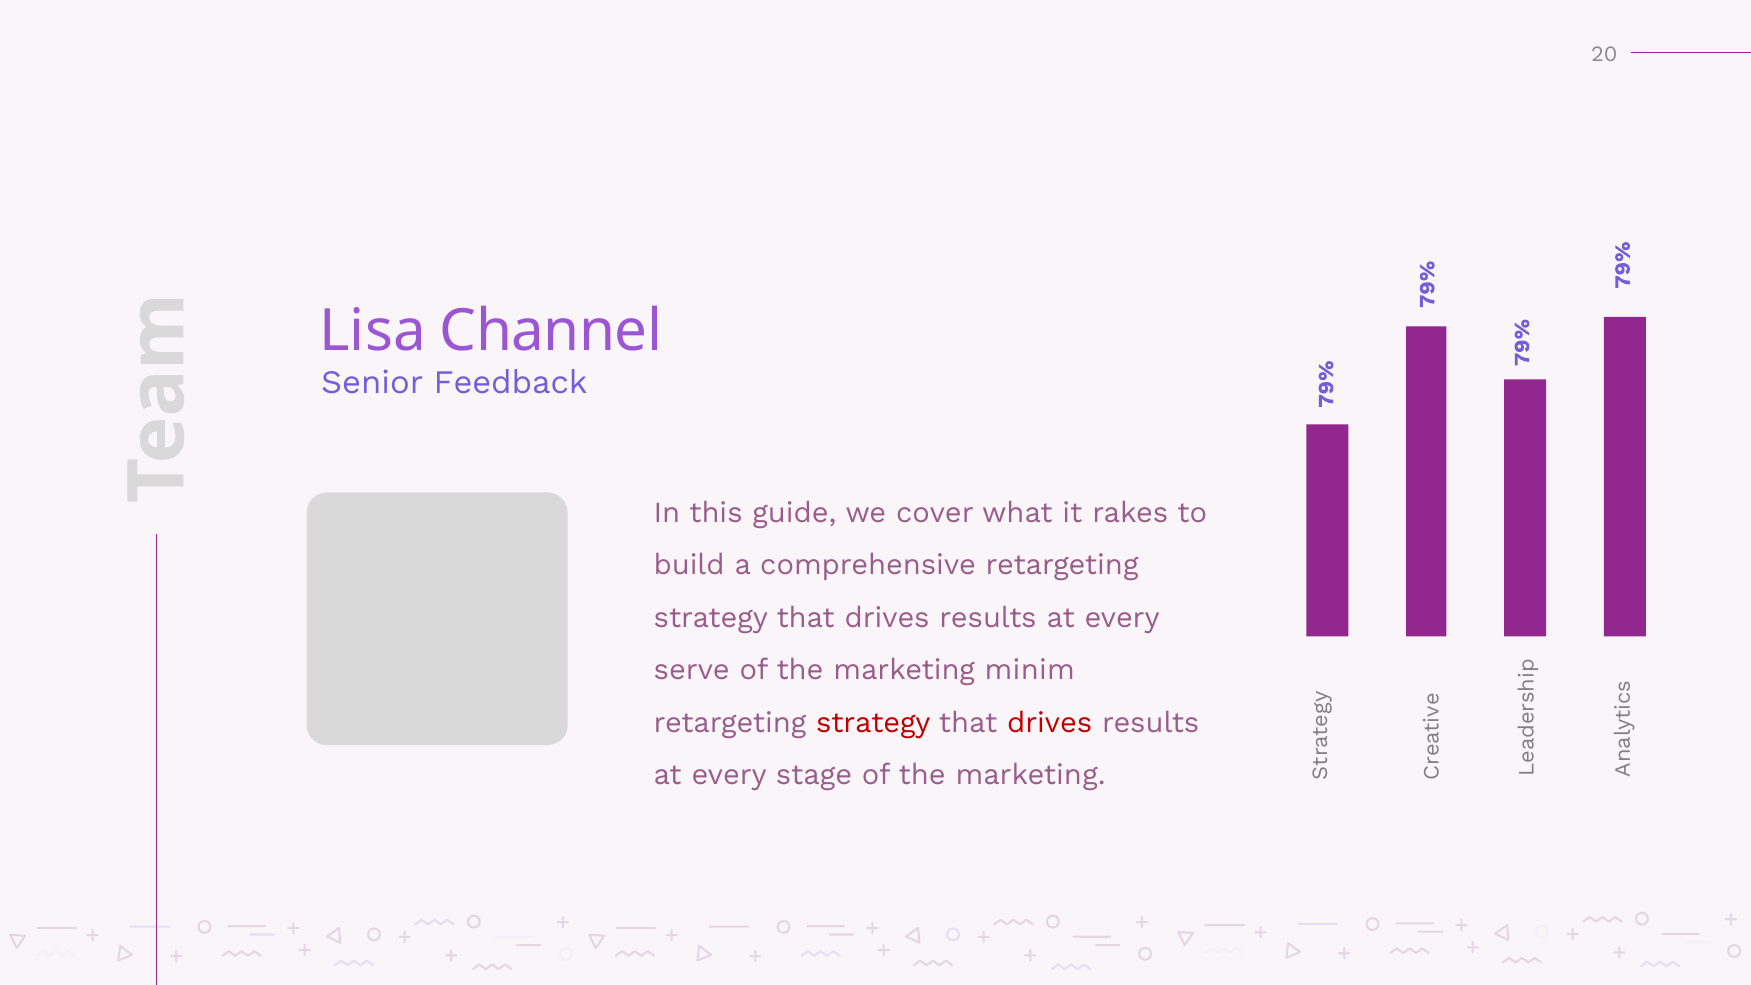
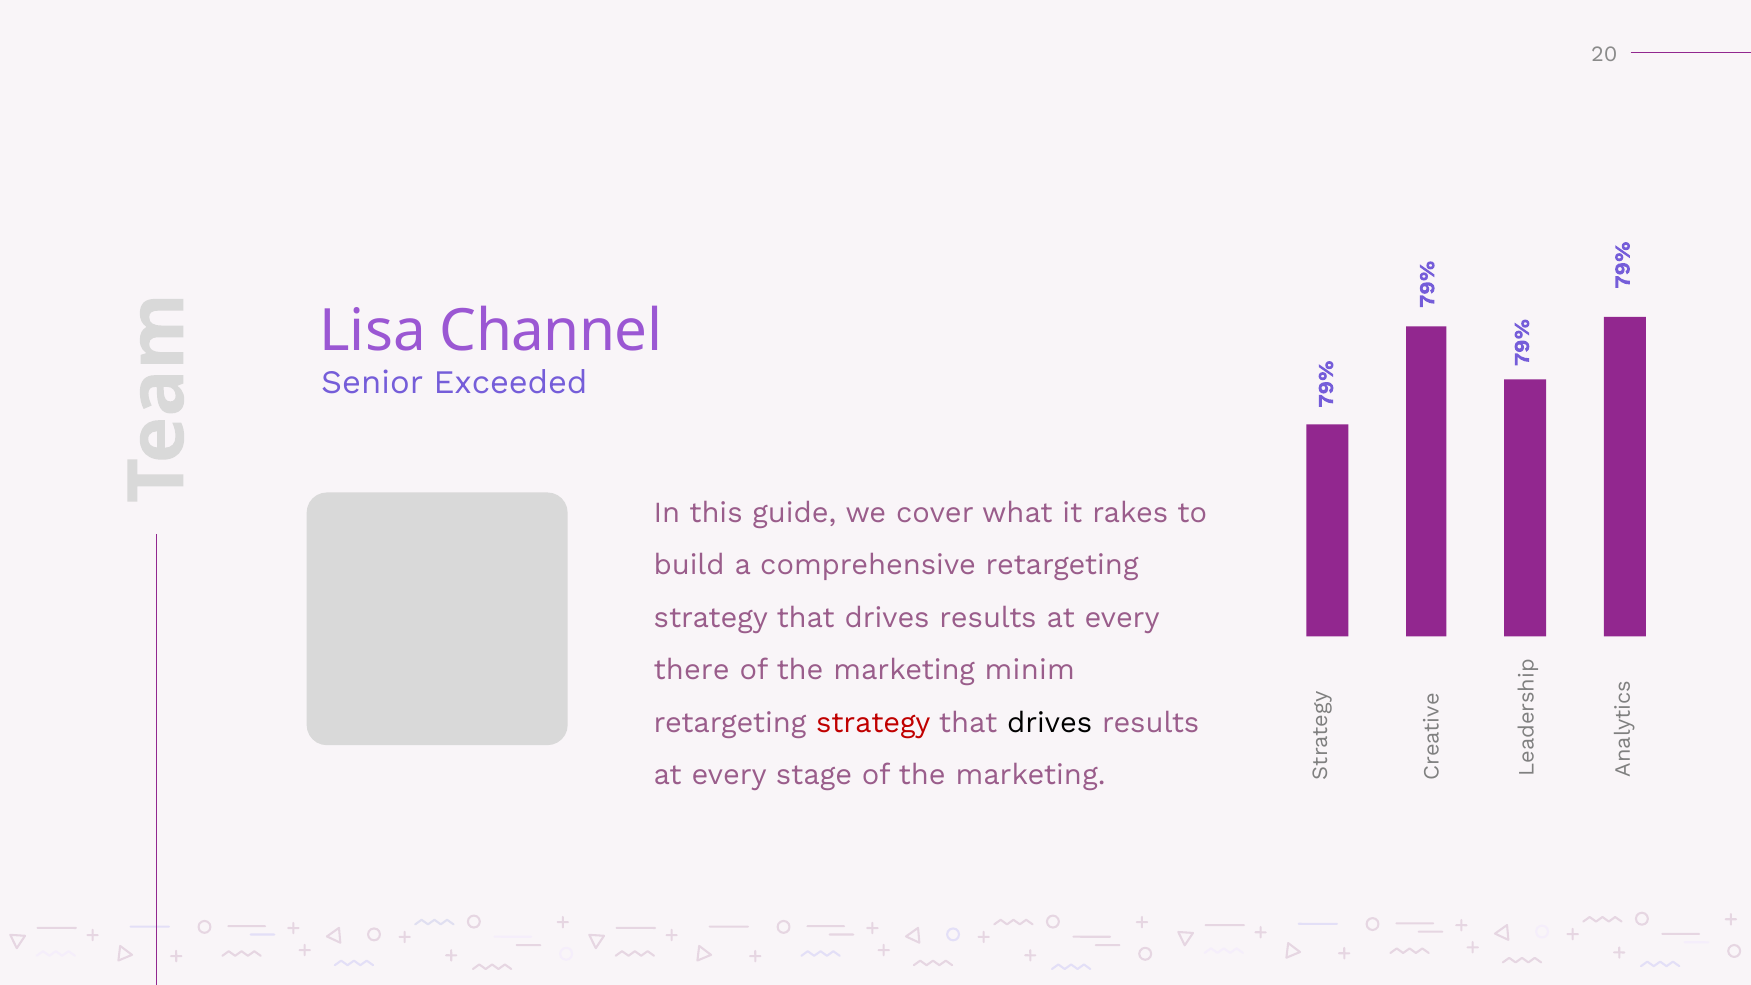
Feedback: Feedback -> Exceeded (511, 383)
serve: serve -> there (692, 670)
drives colour: red -> black (1050, 723)
